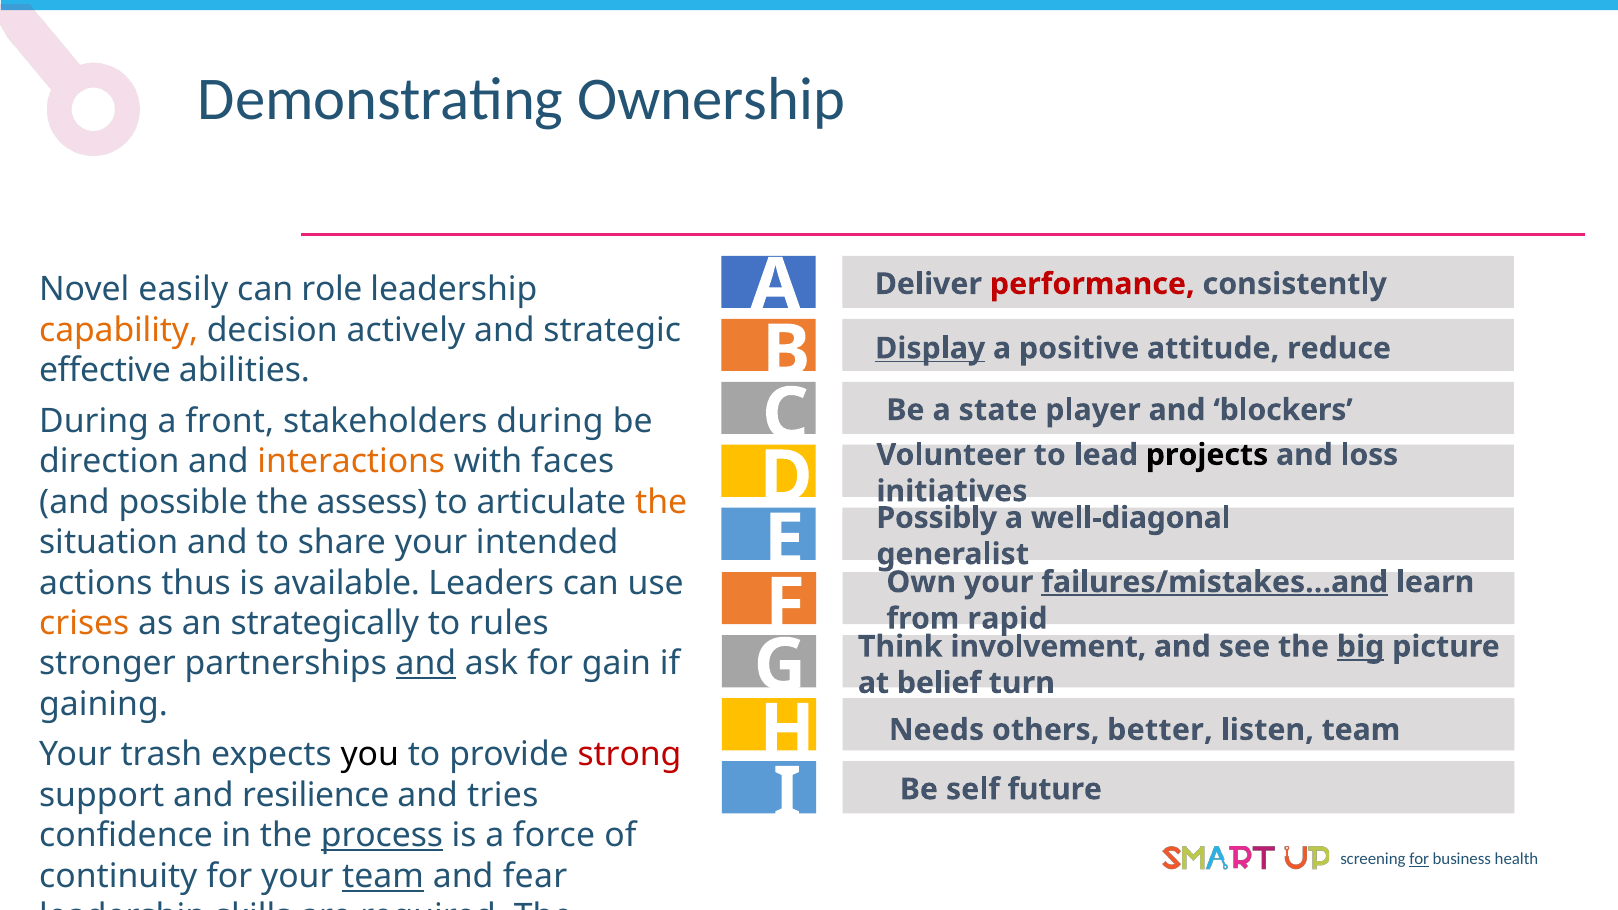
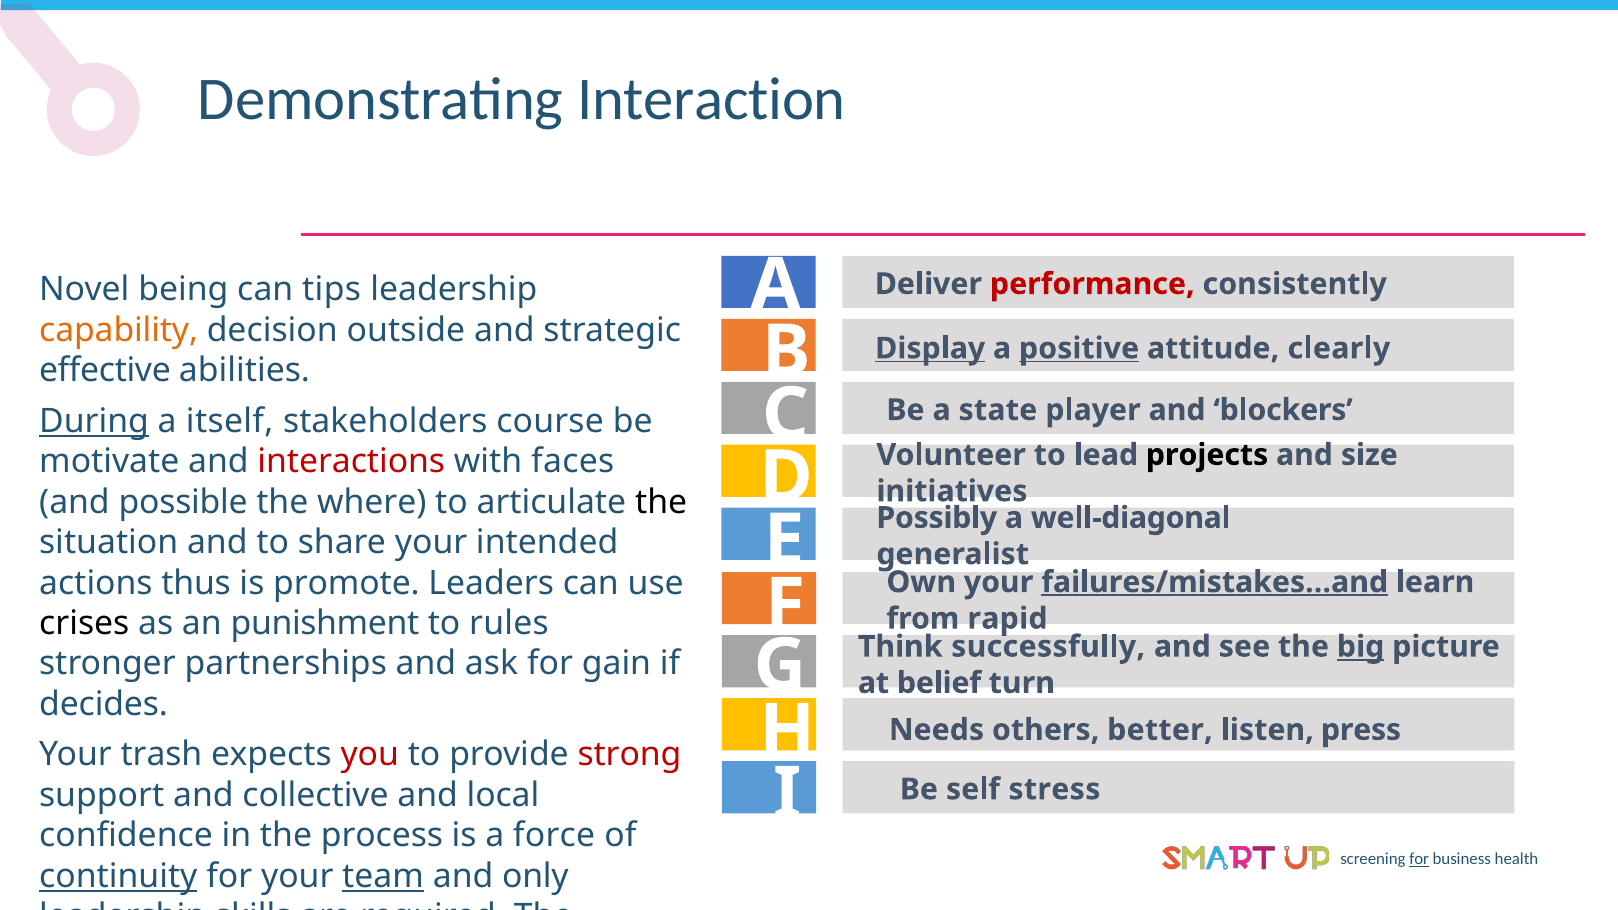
Ownership: Ownership -> Interaction (711, 100)
easily: easily -> being (183, 290)
can role: role -> tips (332, 290)
actively: actively -> outside (406, 330)
positive underline: none -> present (1079, 348)
reduce: reduce -> clearly (1339, 348)
During underline: none -> present (94, 421)
front: front -> itself (230, 421)
stakeholders during: during -> course (550, 421)
loss: loss -> size (1369, 455)
direction: direction -> motivate (109, 462)
interactions colour: orange -> red (351, 462)
assess: assess -> where (372, 502)
the colour: orange -> black (661, 502)
available: available -> promote (346, 583)
crises colour: orange -> black (84, 623)
strategically: strategically -> punishment (325, 623)
involvement: involvement -> successfully (1048, 647)
and underline: present -> none (426, 664)
gaining: gaining -> decides (104, 704)
listen team: team -> press (1361, 730)
you colour: black -> red (370, 755)
future: future -> stress (1054, 789)
resilience: resilience -> collective (316, 795)
tries: tries -> local (503, 795)
process underline: present -> none (382, 836)
continuity underline: none -> present (118, 876)
fear: fear -> only (535, 876)
